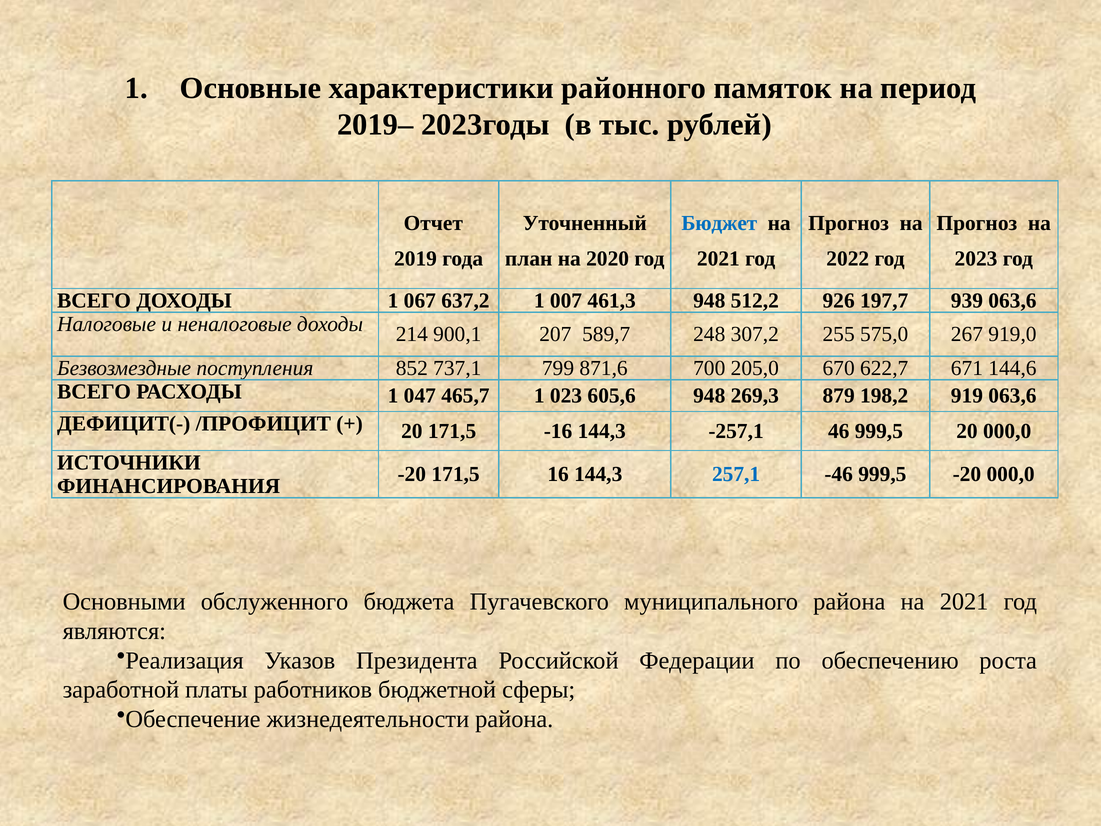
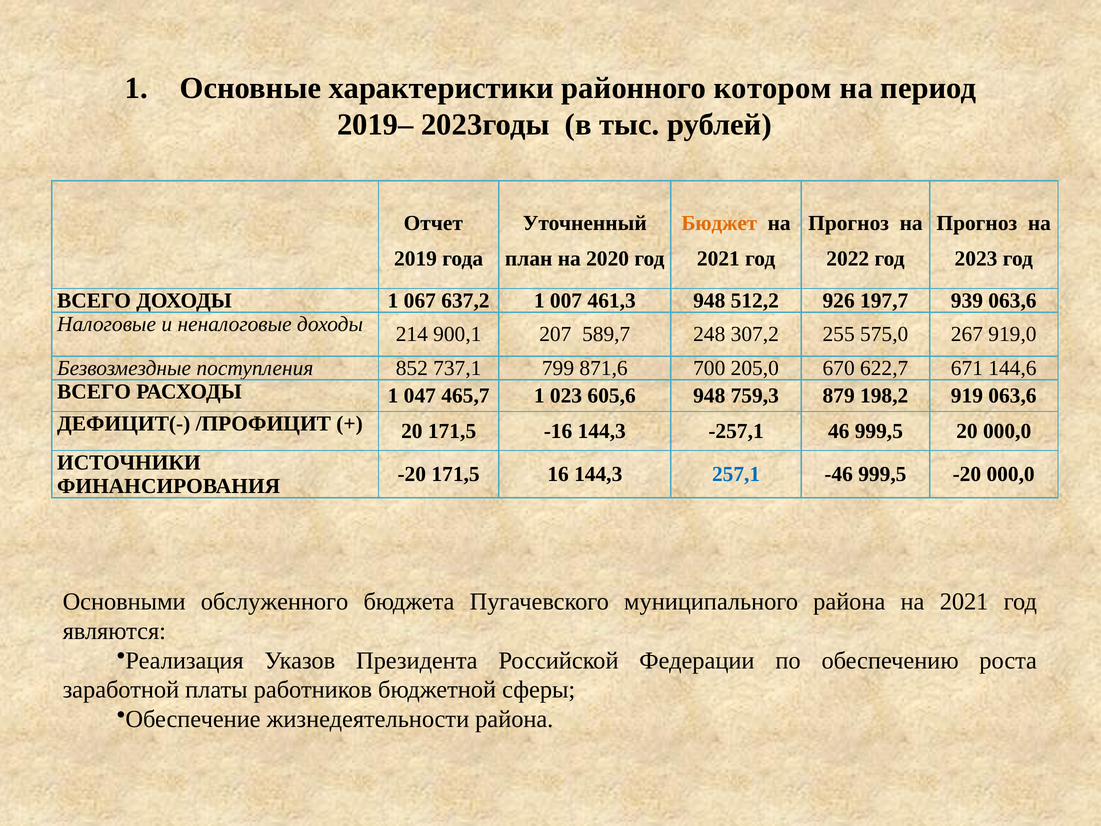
памяток: памяток -> котором (773, 88)
Бюджет colour: blue -> orange (719, 223)
269,3: 269,3 -> 759,3 (755, 396)
